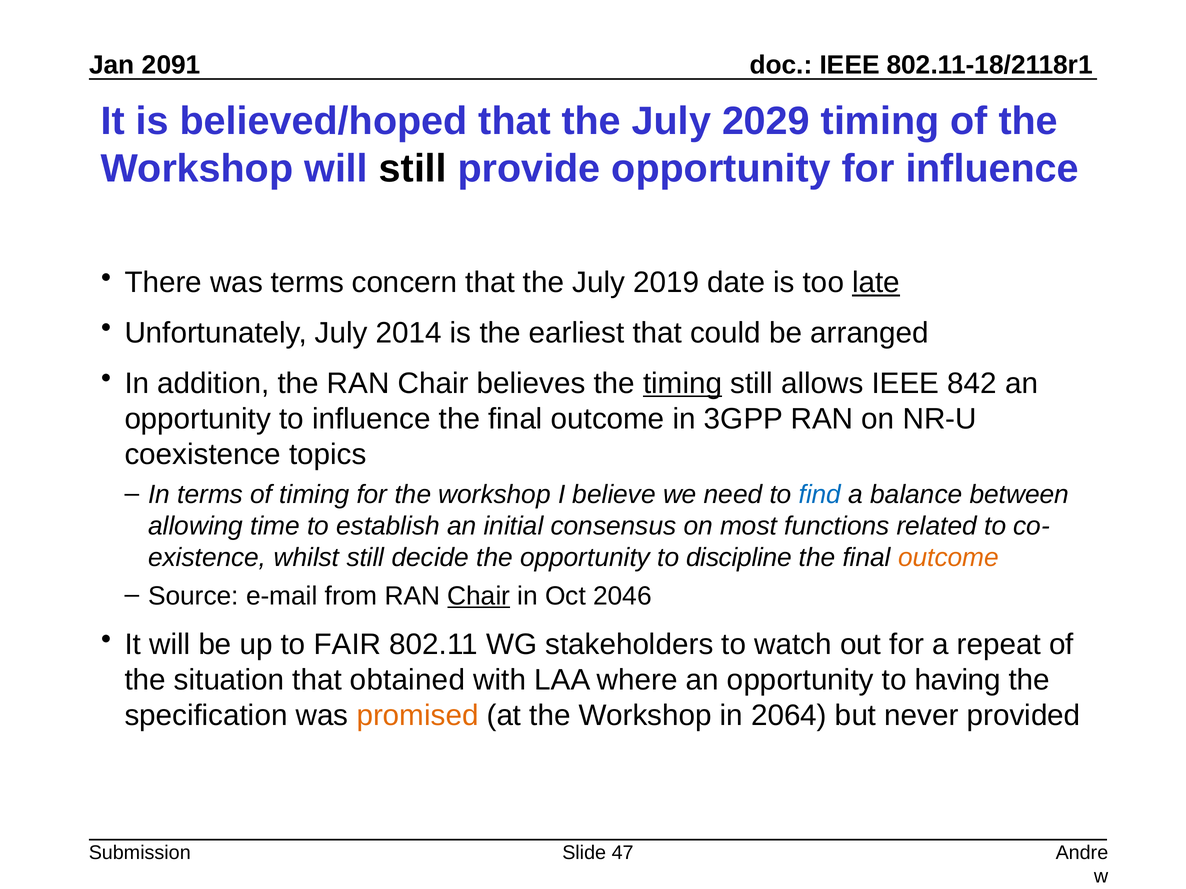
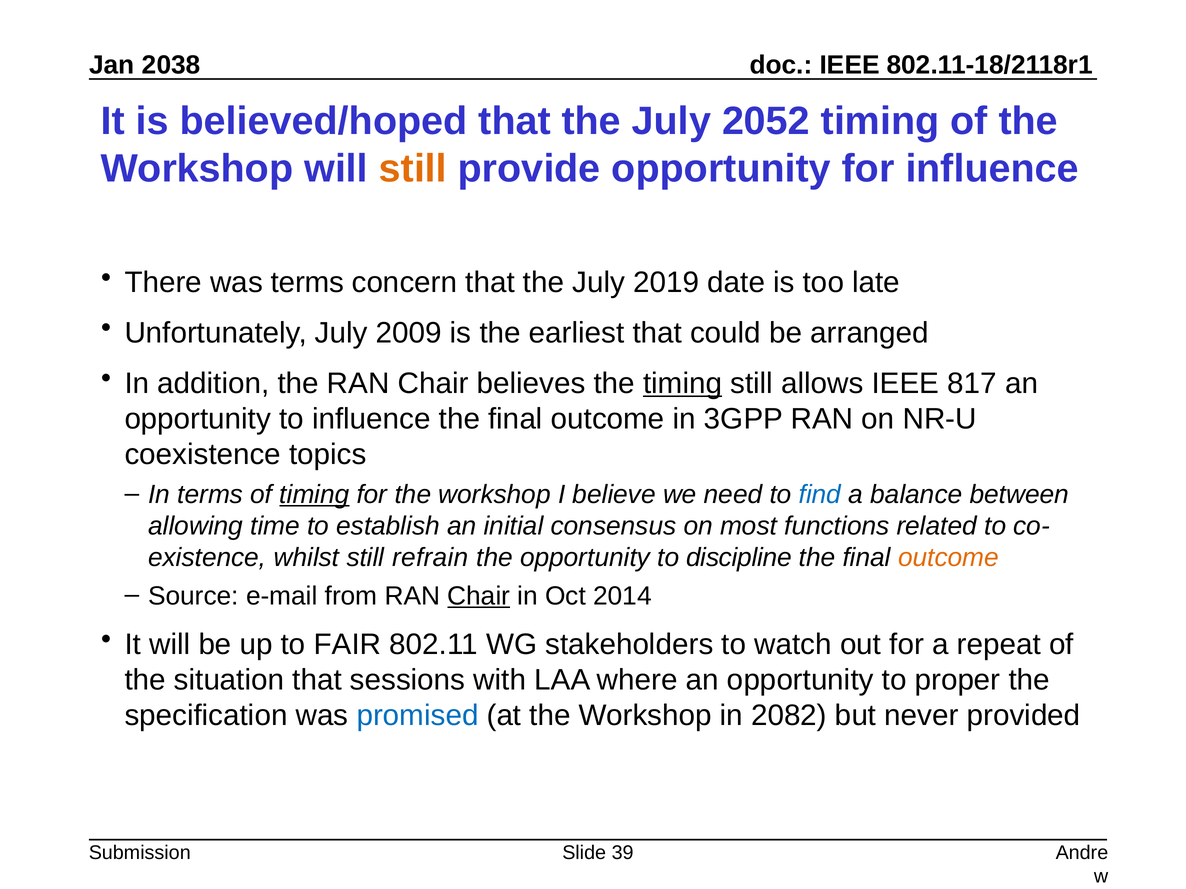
2091: 2091 -> 2038 (171, 65)
2029: 2029 -> 2052 (766, 121)
still colour: black -> orange (413, 169)
late underline: present -> none (876, 283)
2014: 2014 -> 2009 (409, 333)
842: 842 -> 817 (972, 384)
timing underline: none -> present (314, 495)
decide: decide -> refrain (430, 558)
2046: 2046 -> 2014 (622, 596)
obtained: obtained -> sessions (408, 680)
having: having -> proper (958, 680)
promised colour: orange -> blue (418, 716)
2064: 2064 -> 2082 (789, 716)
47: 47 -> 39 (623, 853)
